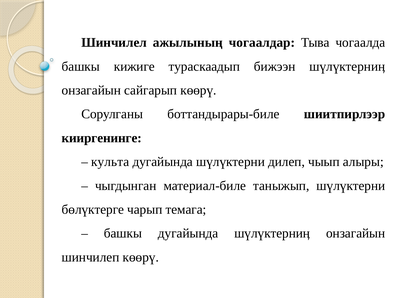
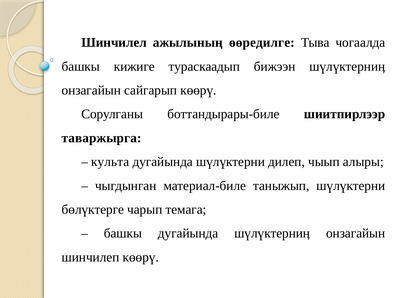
чогаалдар: чогаалдар -> өөредилге (262, 43)
кииргенинге: кииргенинге -> таваржырга (102, 138)
